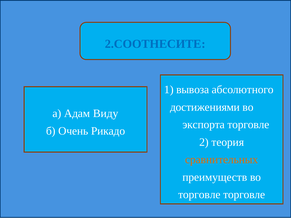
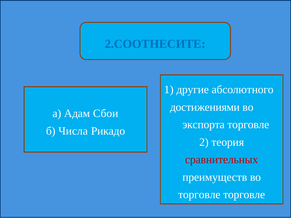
вывоза: вывоза -> другие (193, 90)
Виду: Виду -> Сбои (106, 114)
Очень: Очень -> Числа (73, 131)
сравнительных colour: orange -> red (222, 160)
